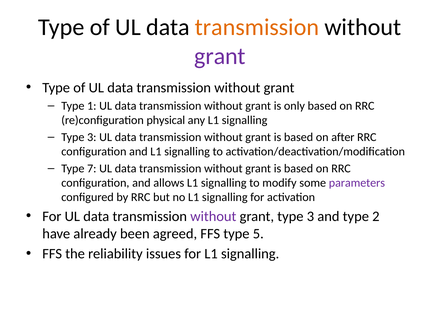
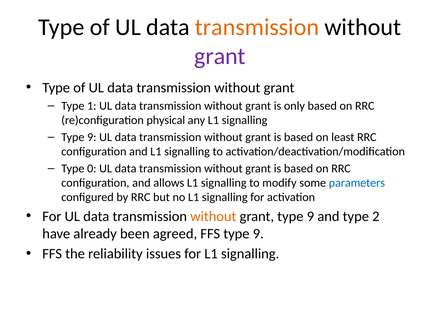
3: 3 -> 9 (92, 137)
after: after -> least (343, 137)
7: 7 -> 0 (92, 169)
parameters colour: purple -> blue (357, 183)
without colour: purple -> orange (213, 217)
grant type 3: 3 -> 9 (310, 217)
FFS type 5: 5 -> 9 (258, 234)
